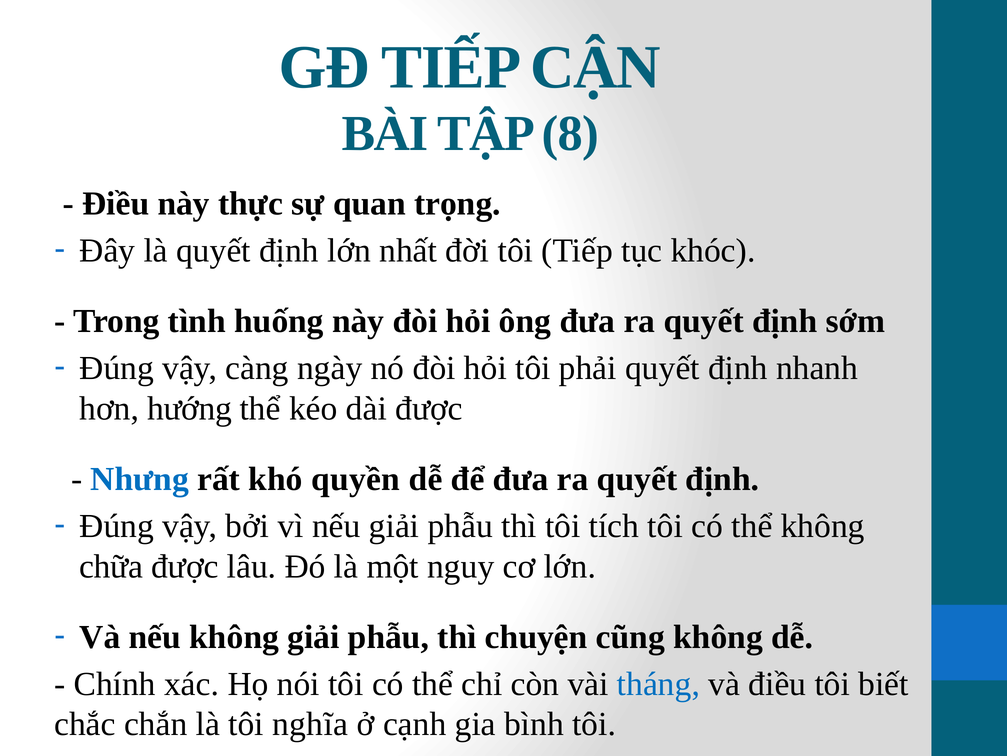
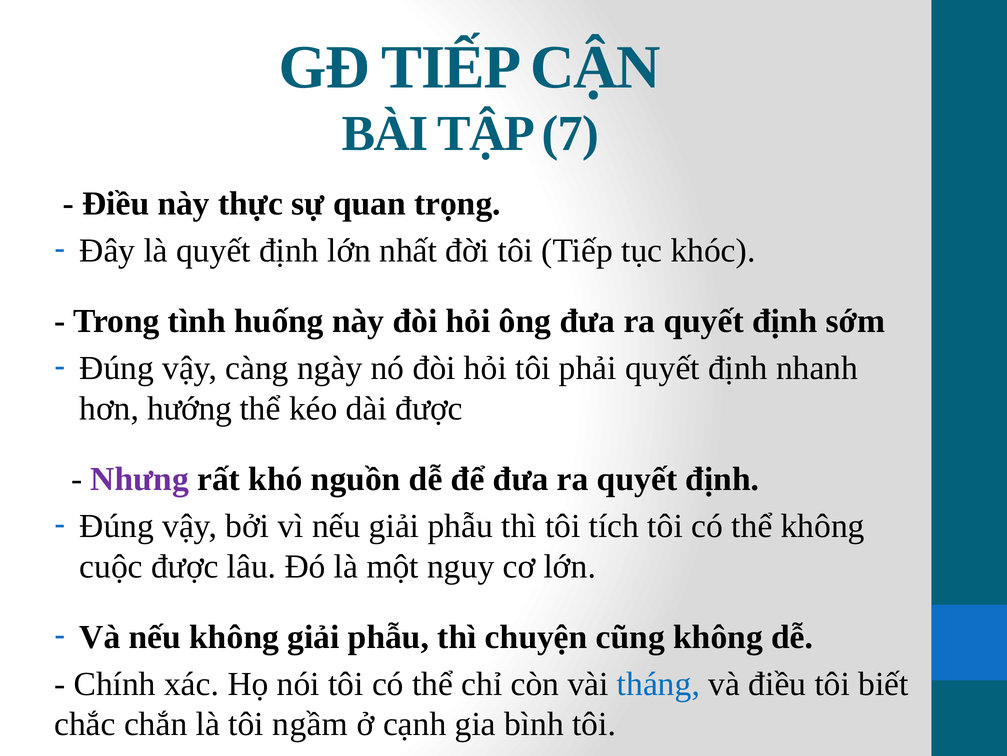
8: 8 -> 7 (570, 134)
Nhưng colour: blue -> purple (140, 479)
quyền: quyền -> nguồn (356, 479)
chữa: chữa -> cuộc (111, 566)
nghĩa: nghĩa -> ngầm (310, 724)
